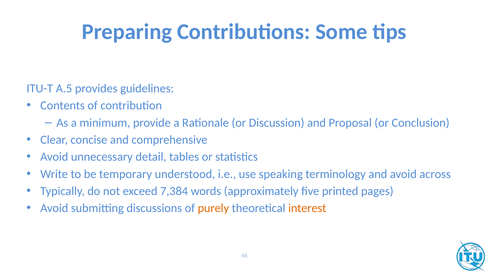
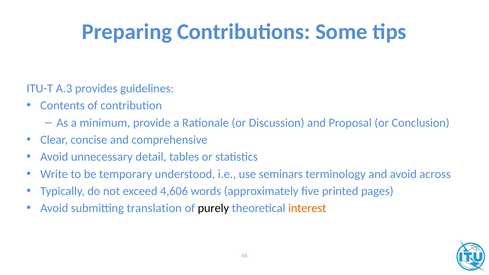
A.5: A.5 -> A.3 (64, 89)
speaking: speaking -> seminars (281, 174)
7,384: 7,384 -> 4,606 (174, 191)
discussions: discussions -> translation (154, 208)
purely colour: orange -> black (213, 208)
